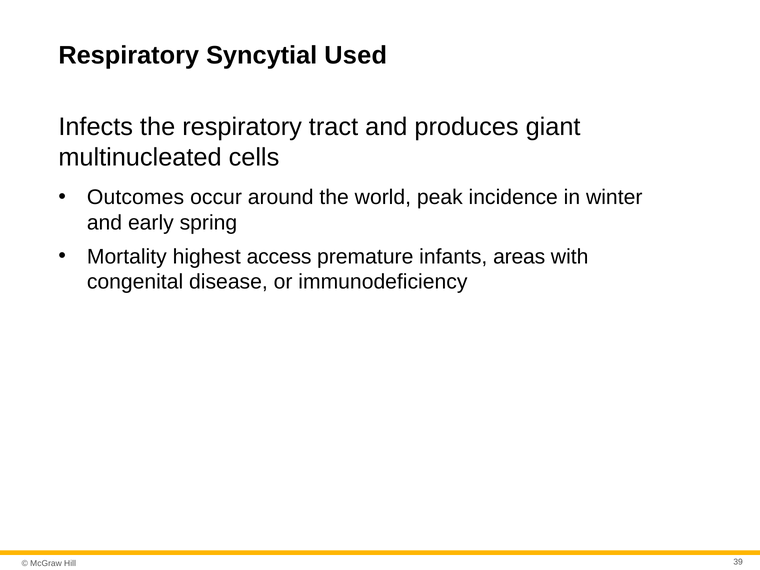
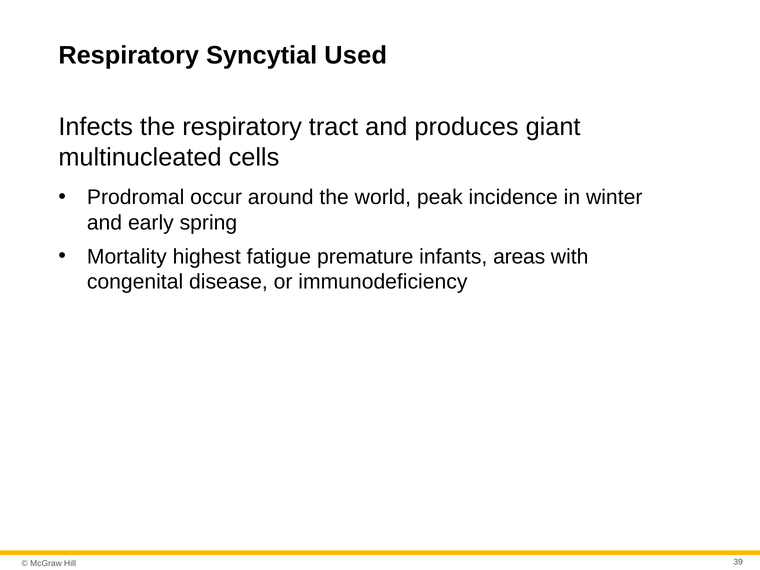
Outcomes: Outcomes -> Prodromal (136, 198)
access: access -> fatigue (279, 257)
